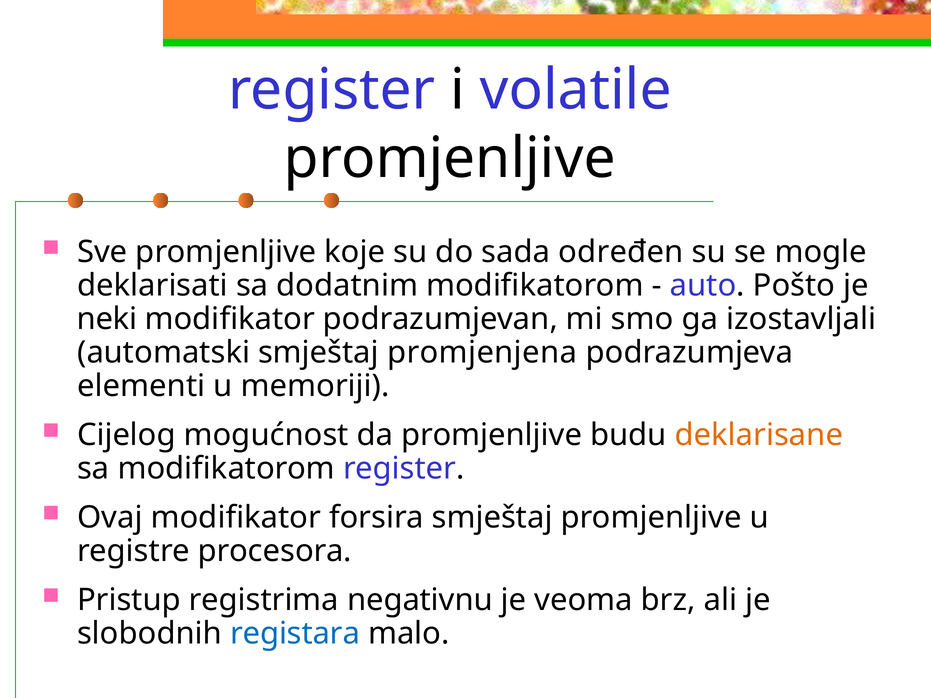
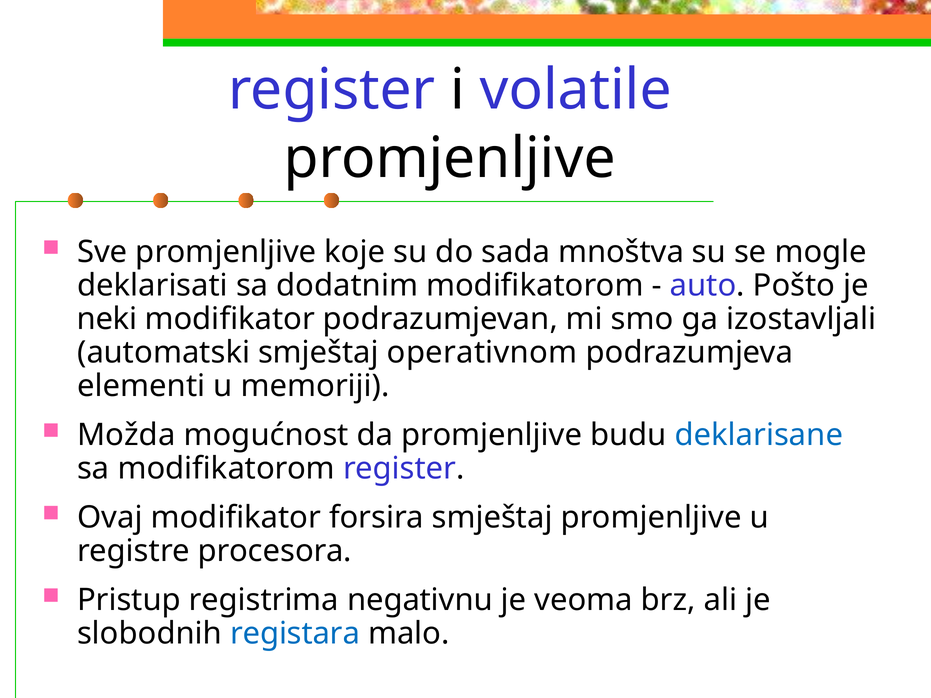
određen: određen -> mnoštva (621, 252)
promjenjena: promjenjena -> operativnom (482, 353)
Cijelog: Cijelog -> Možda (126, 435)
deklarisane colour: orange -> blue (759, 435)
